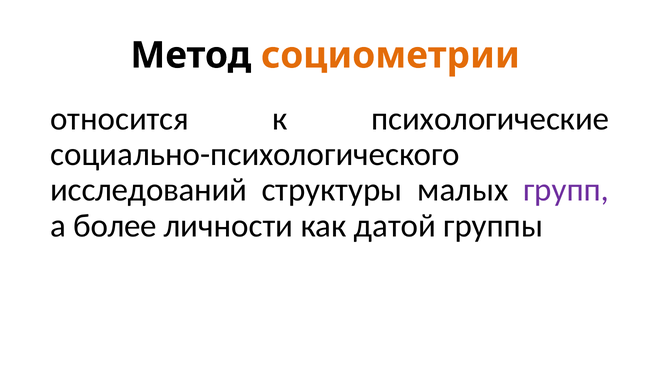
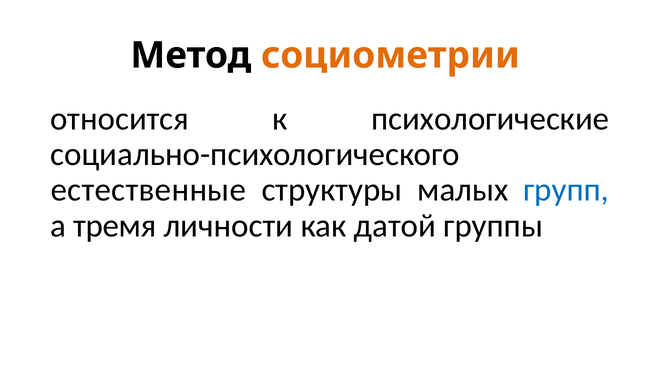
исследований: исследований -> естественные (148, 190)
групп colour: purple -> blue (566, 190)
более: более -> тремя (115, 226)
